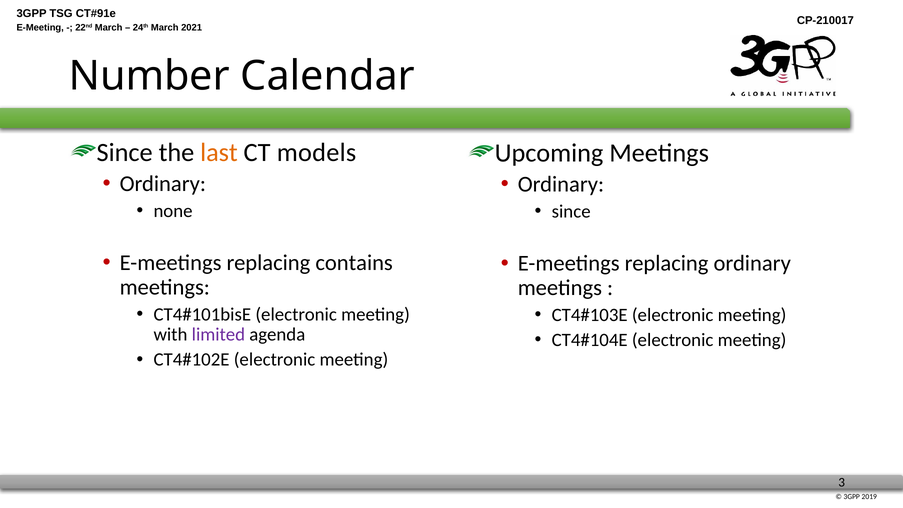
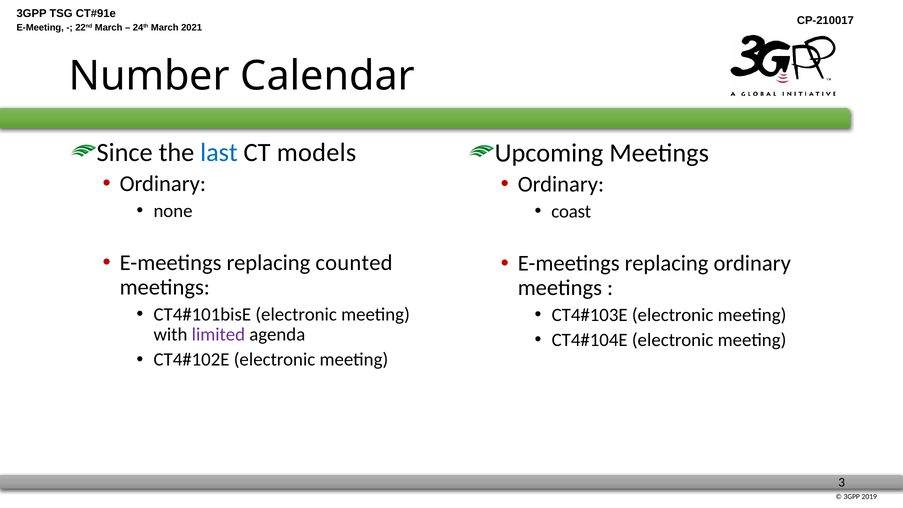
last colour: orange -> blue (219, 153)
since: since -> coast (571, 211)
contains: contains -> counted (354, 263)
